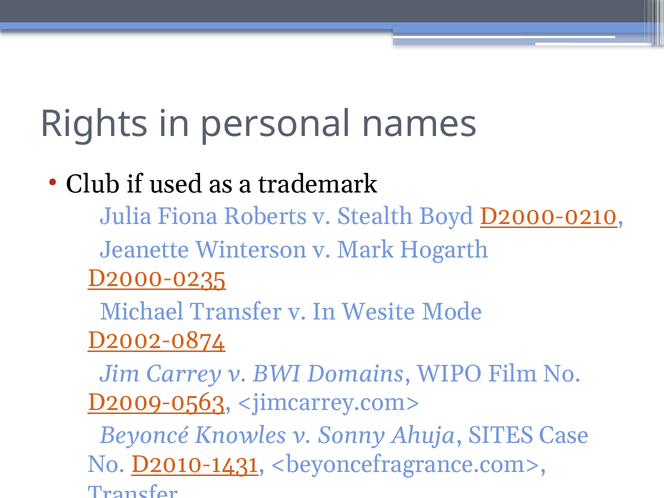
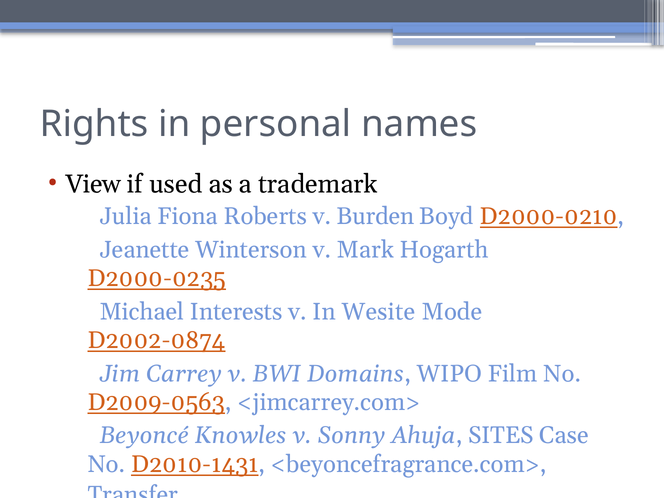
Club: Club -> View (94, 184)
Stealth: Stealth -> Burden (375, 217)
Michael Transfer: Transfer -> Interests (236, 312)
